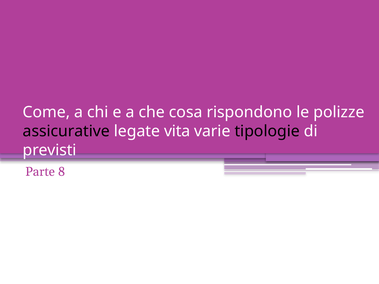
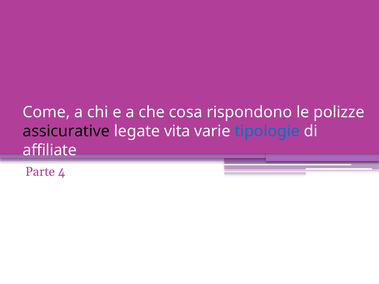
tipologie colour: black -> blue (267, 131)
previsti: previsti -> affiliate (50, 150)
8: 8 -> 4 (62, 172)
